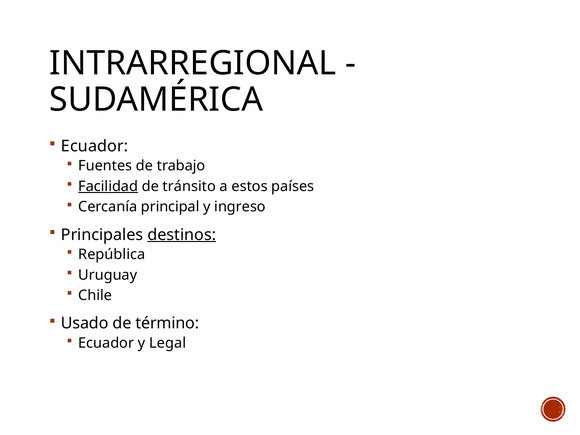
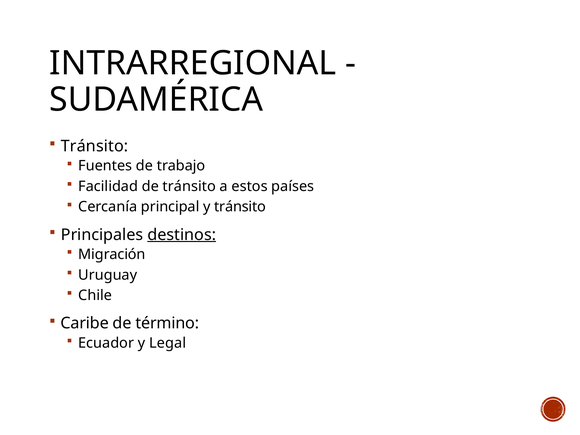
Ecuador: Ecuador -> Tránsito (95, 146)
Facilidad underline: present -> none (108, 186)
y ingreso: ingreso -> tránsito (240, 207)
República: República -> Migración (112, 254)
Usado: Usado -> Caribe (85, 323)
